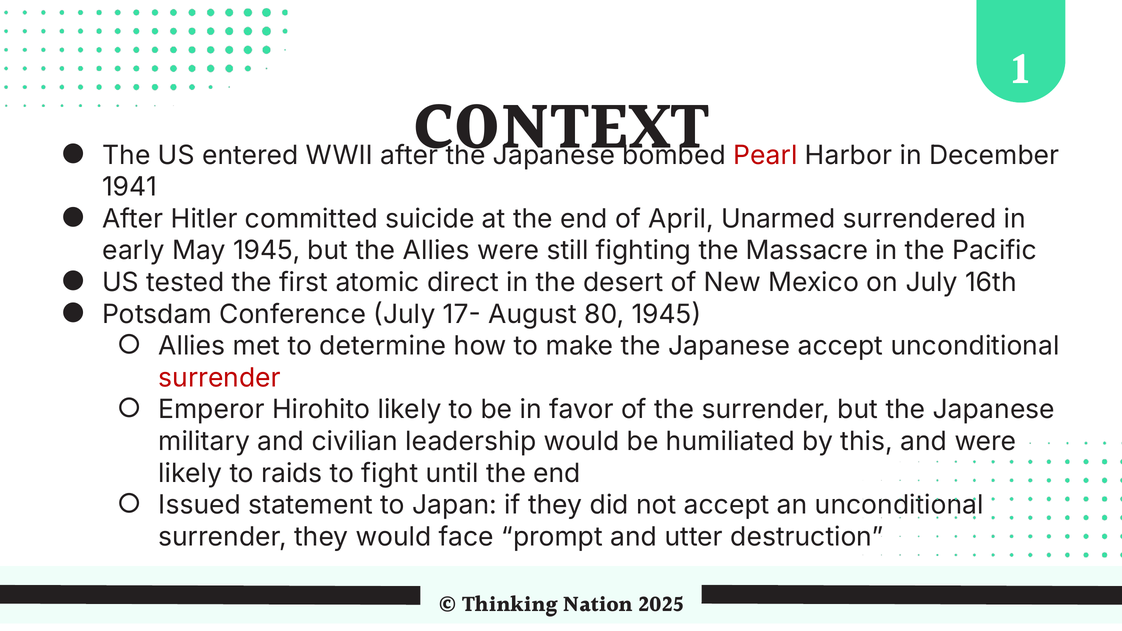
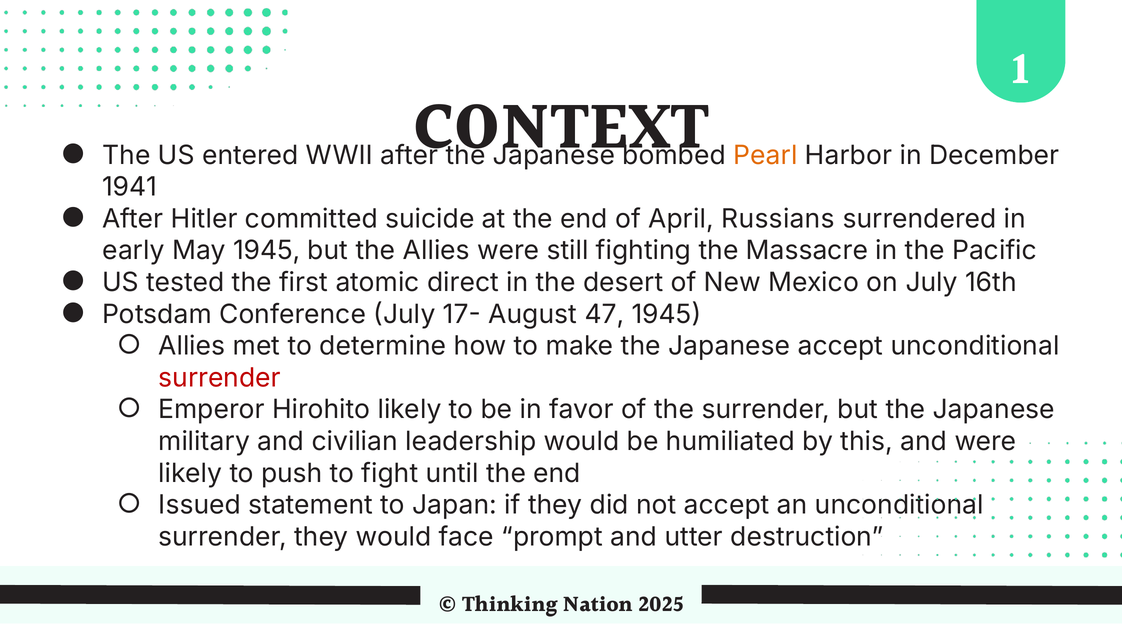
Pearl colour: red -> orange (765, 155)
Unarmed: Unarmed -> Russians (778, 219)
80: 80 -> 47 (604, 314)
raids: raids -> push (292, 473)
